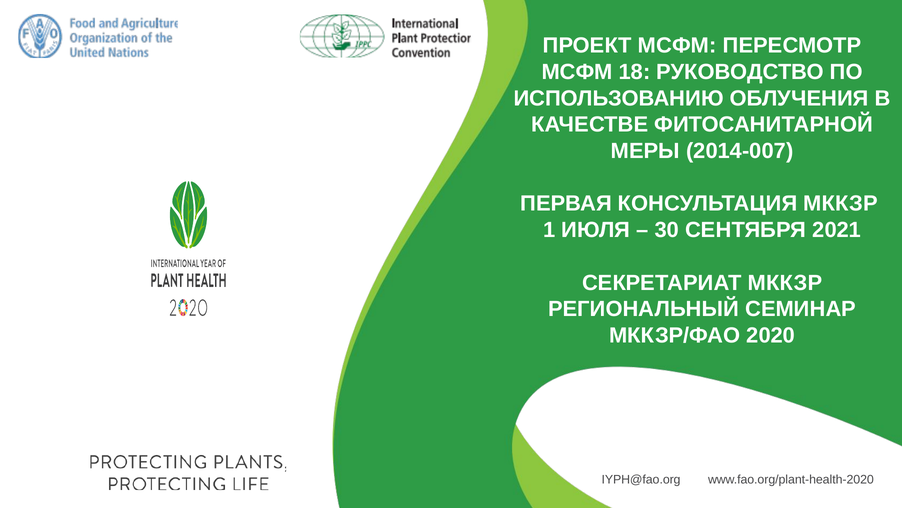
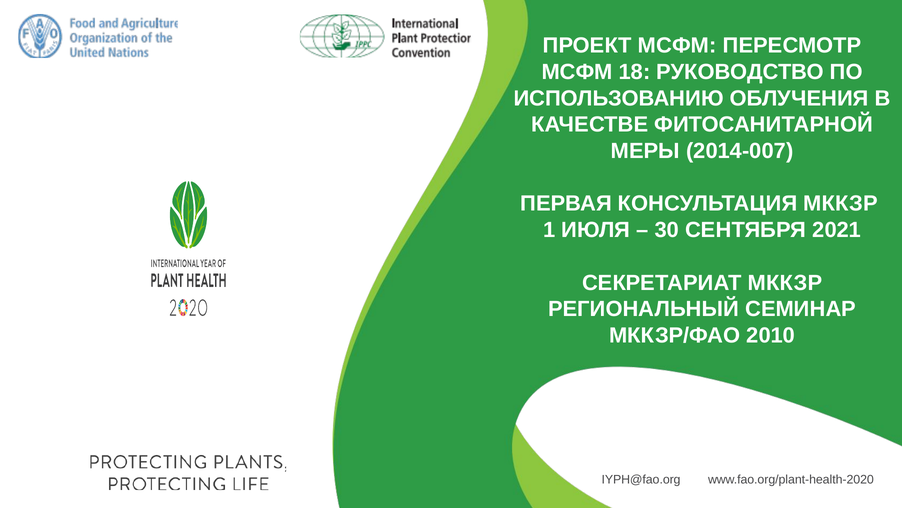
2020: 2020 -> 2010 (771, 335)
